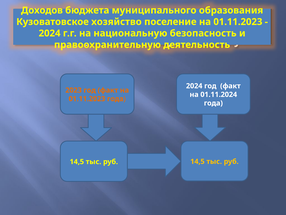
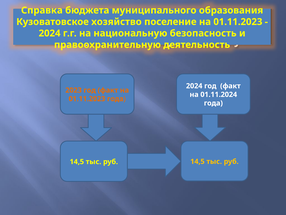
Доходов: Доходов -> Справка (42, 10)
